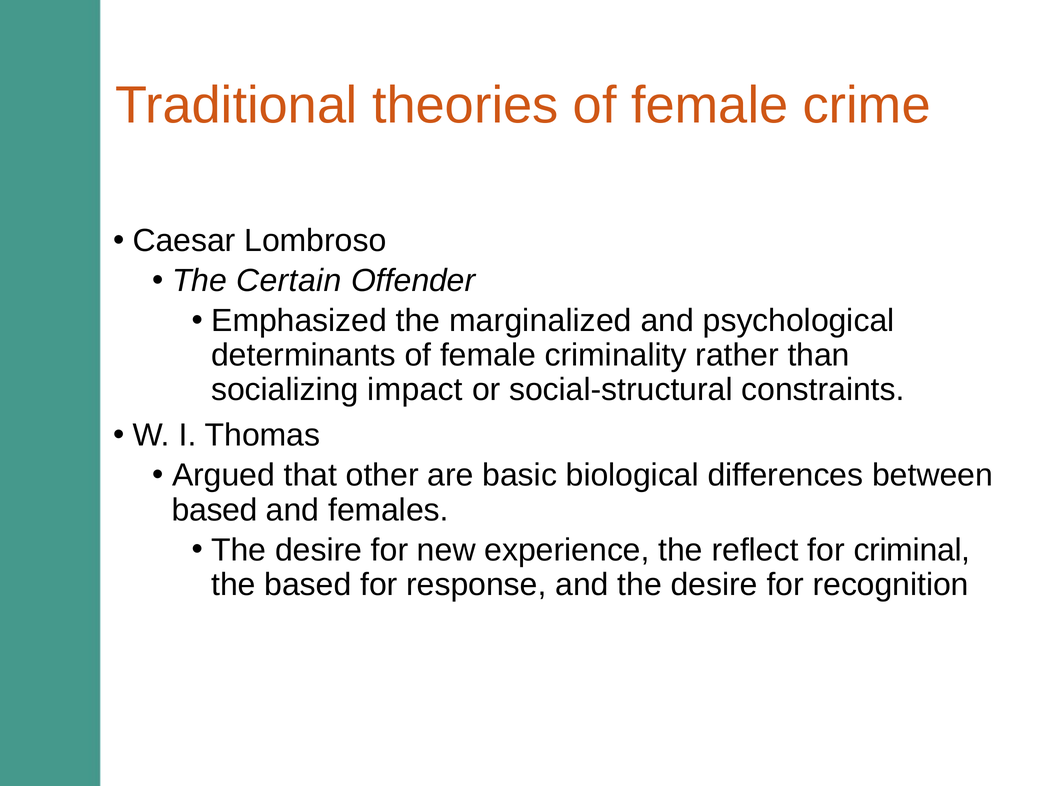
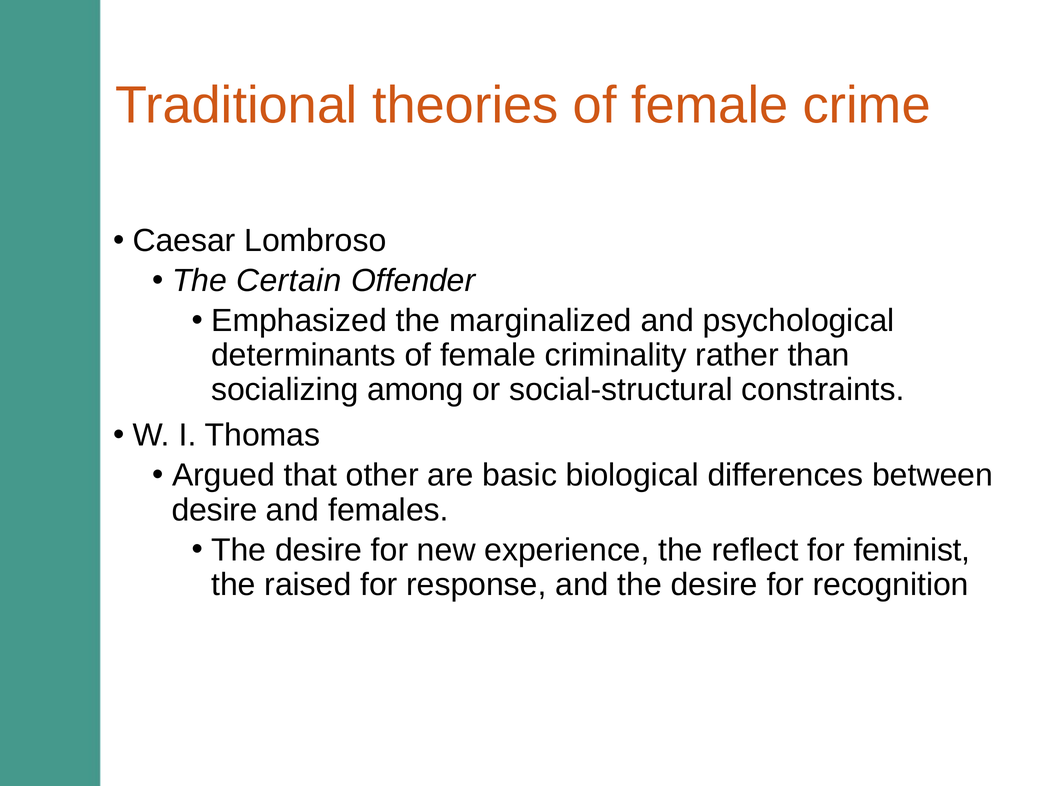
impact: impact -> among (415, 390)
based: based -> desire (215, 510)
criminal: criminal -> feminist (912, 550)
the based: based -> raised (308, 585)
